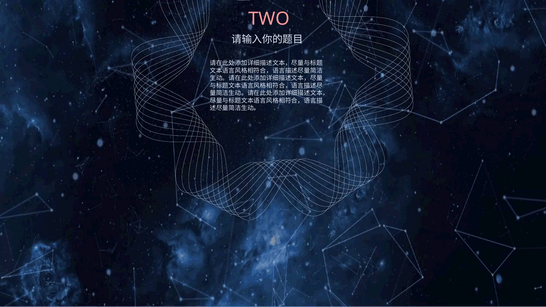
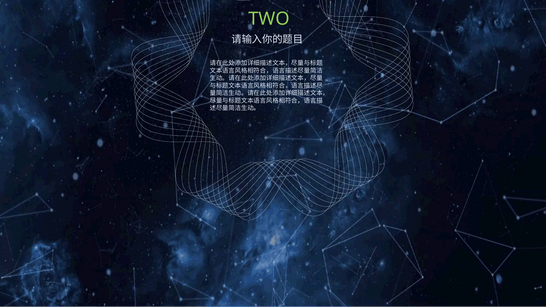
TWO colour: pink -> light green (269, 19)
